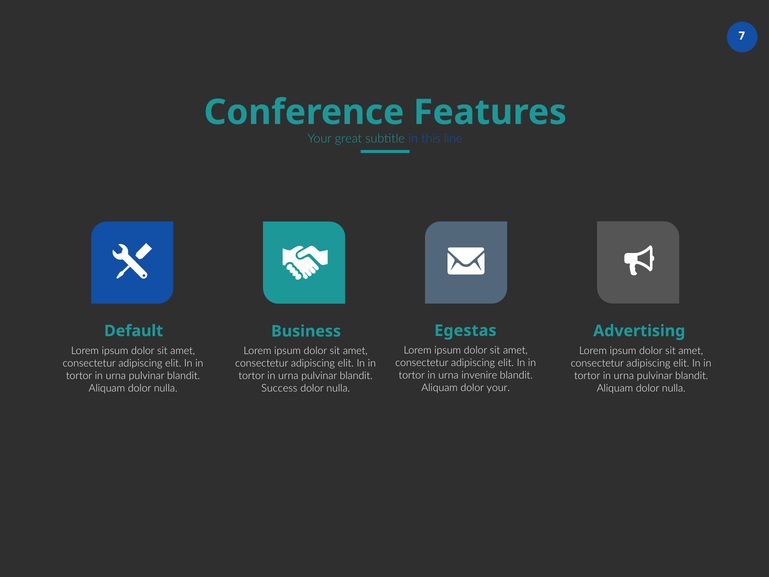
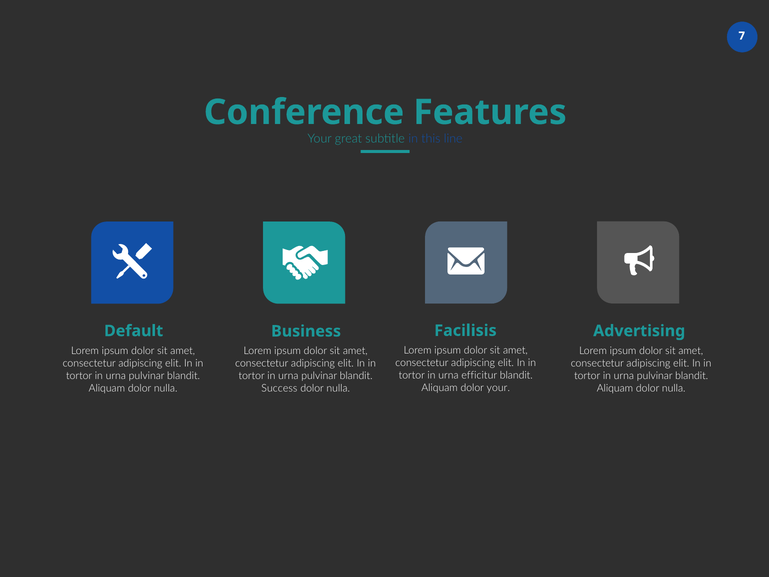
Egestas: Egestas -> Facilisis (465, 330)
invenire: invenire -> efficitur (479, 375)
